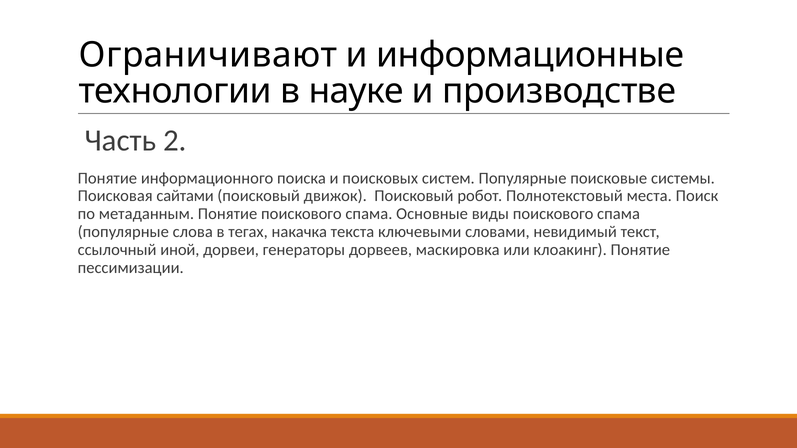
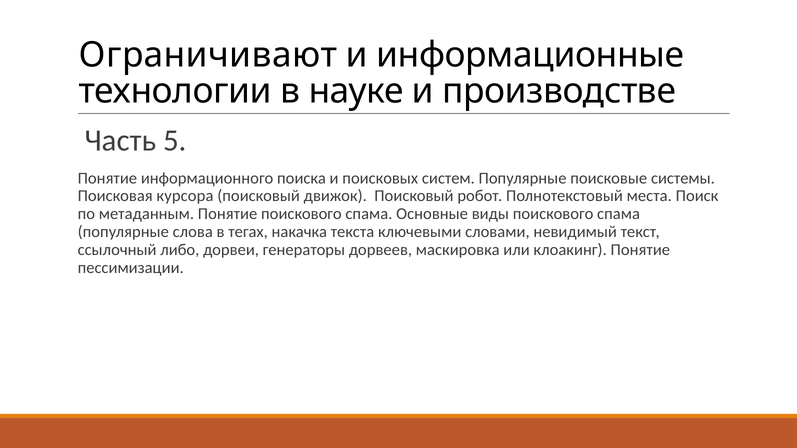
2: 2 -> 5 (175, 141)
сайтами: сайтами -> курсора (185, 196)
иной: иной -> либо (180, 250)
